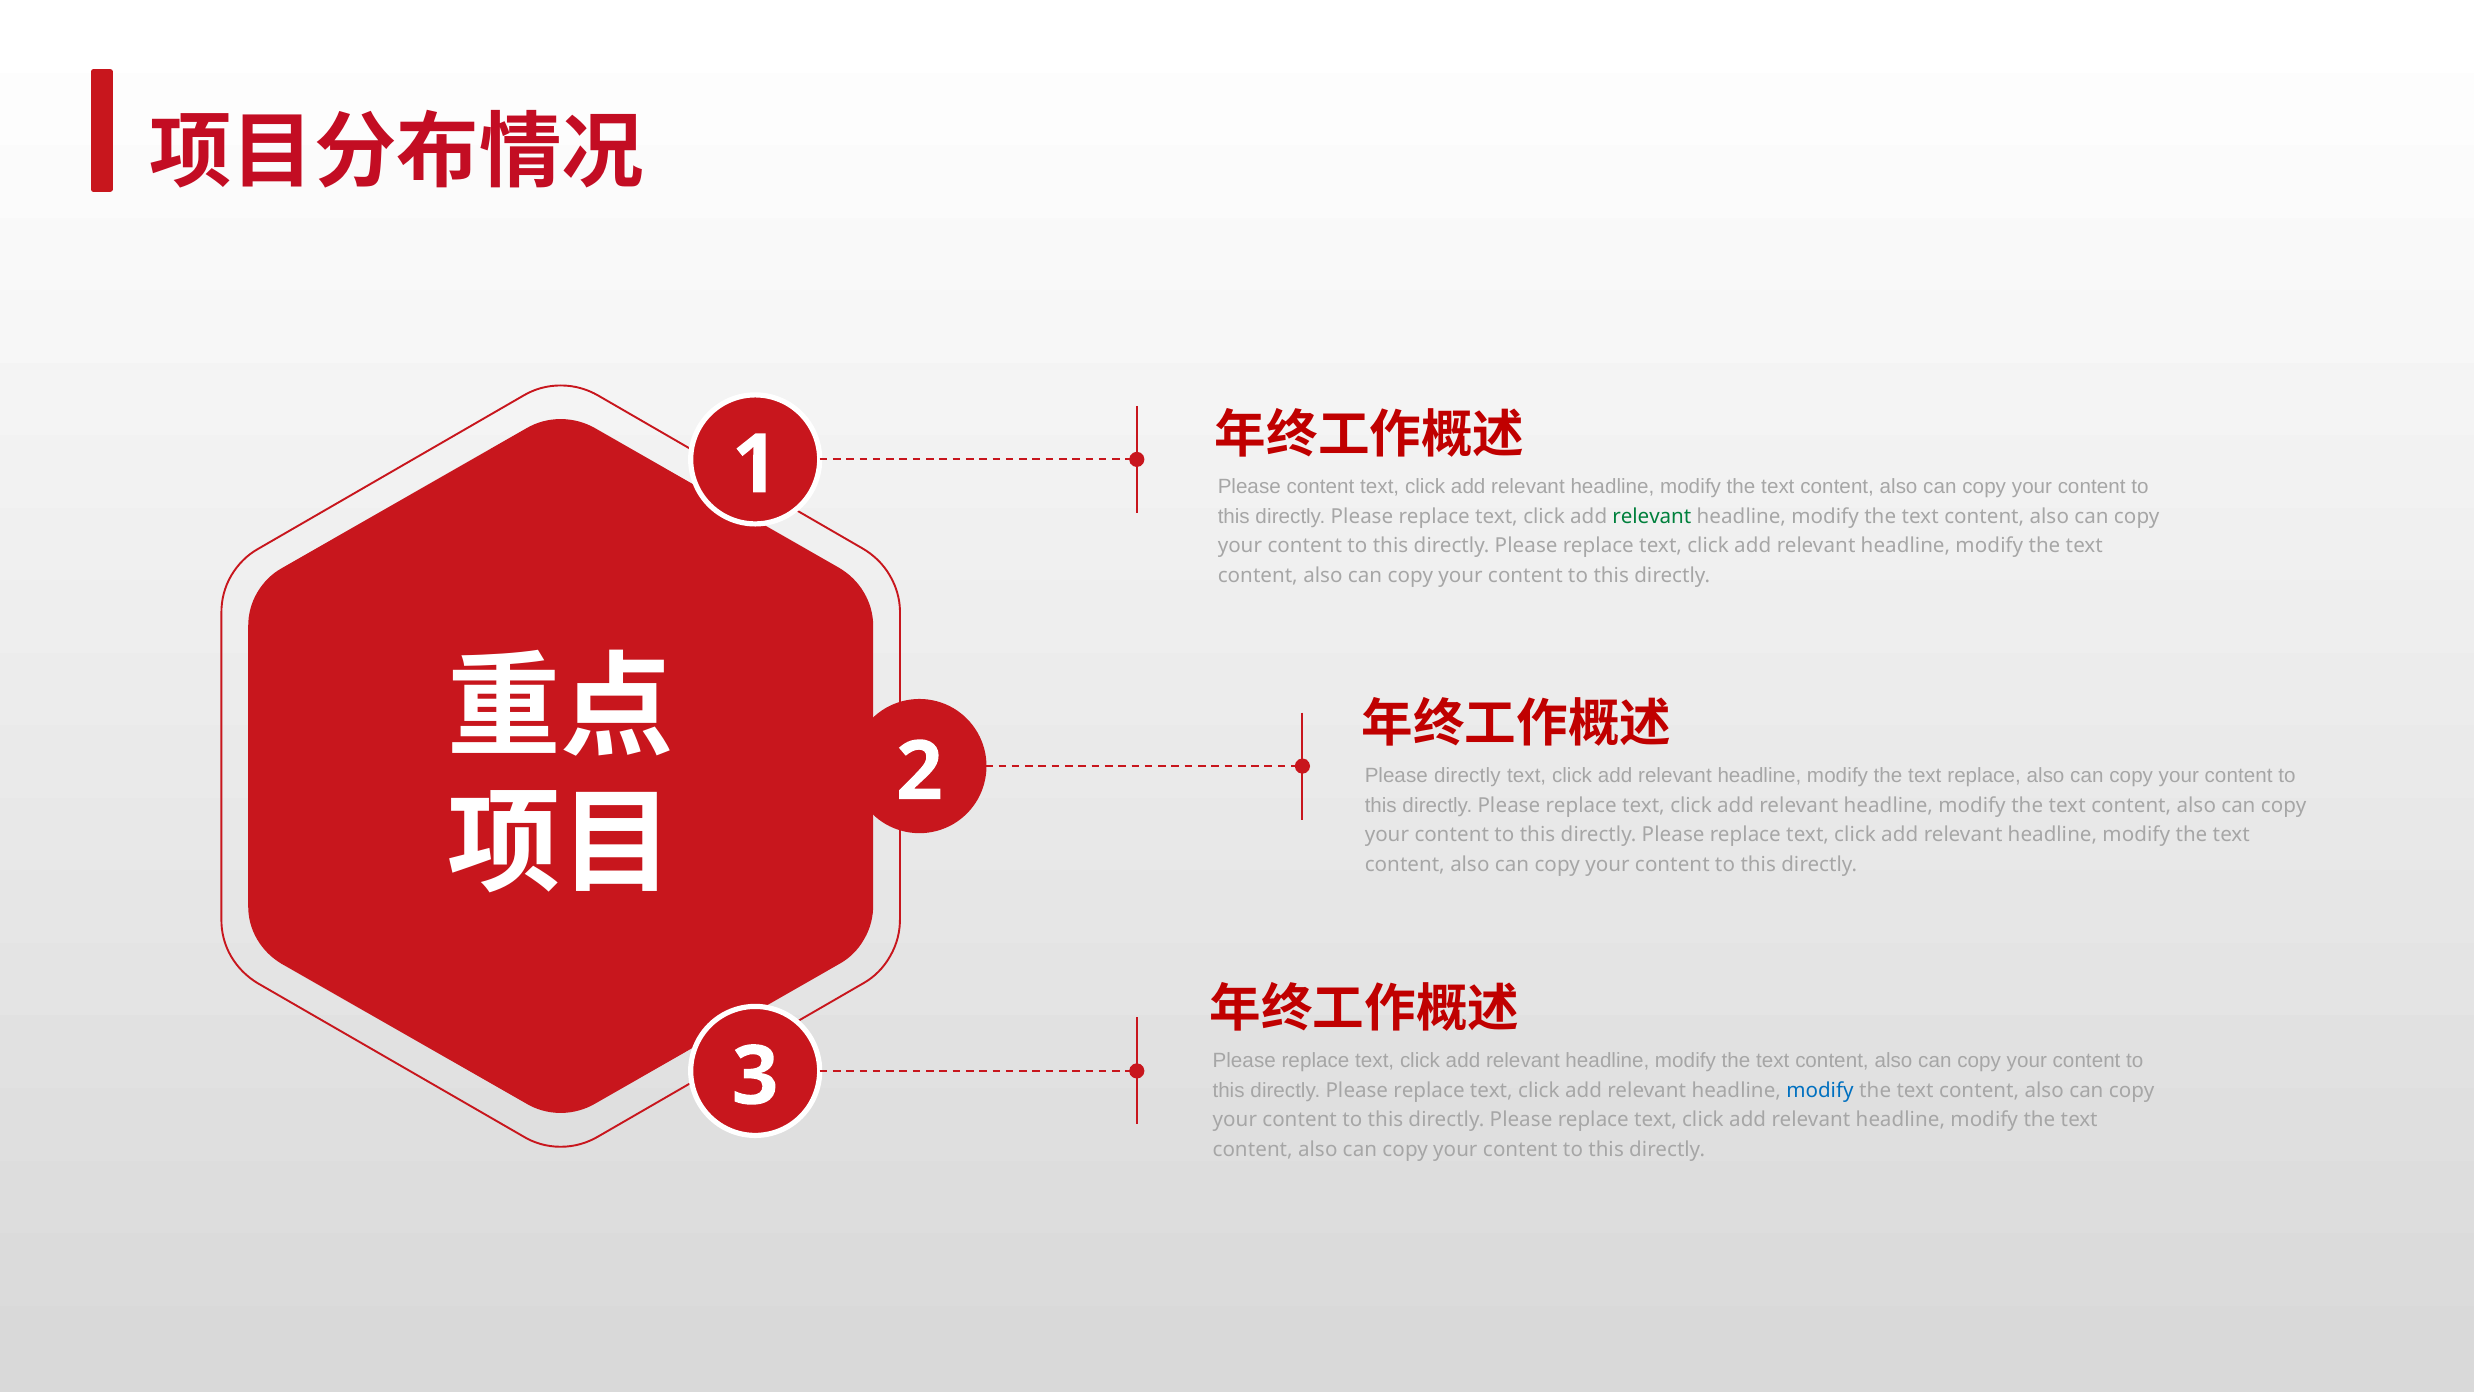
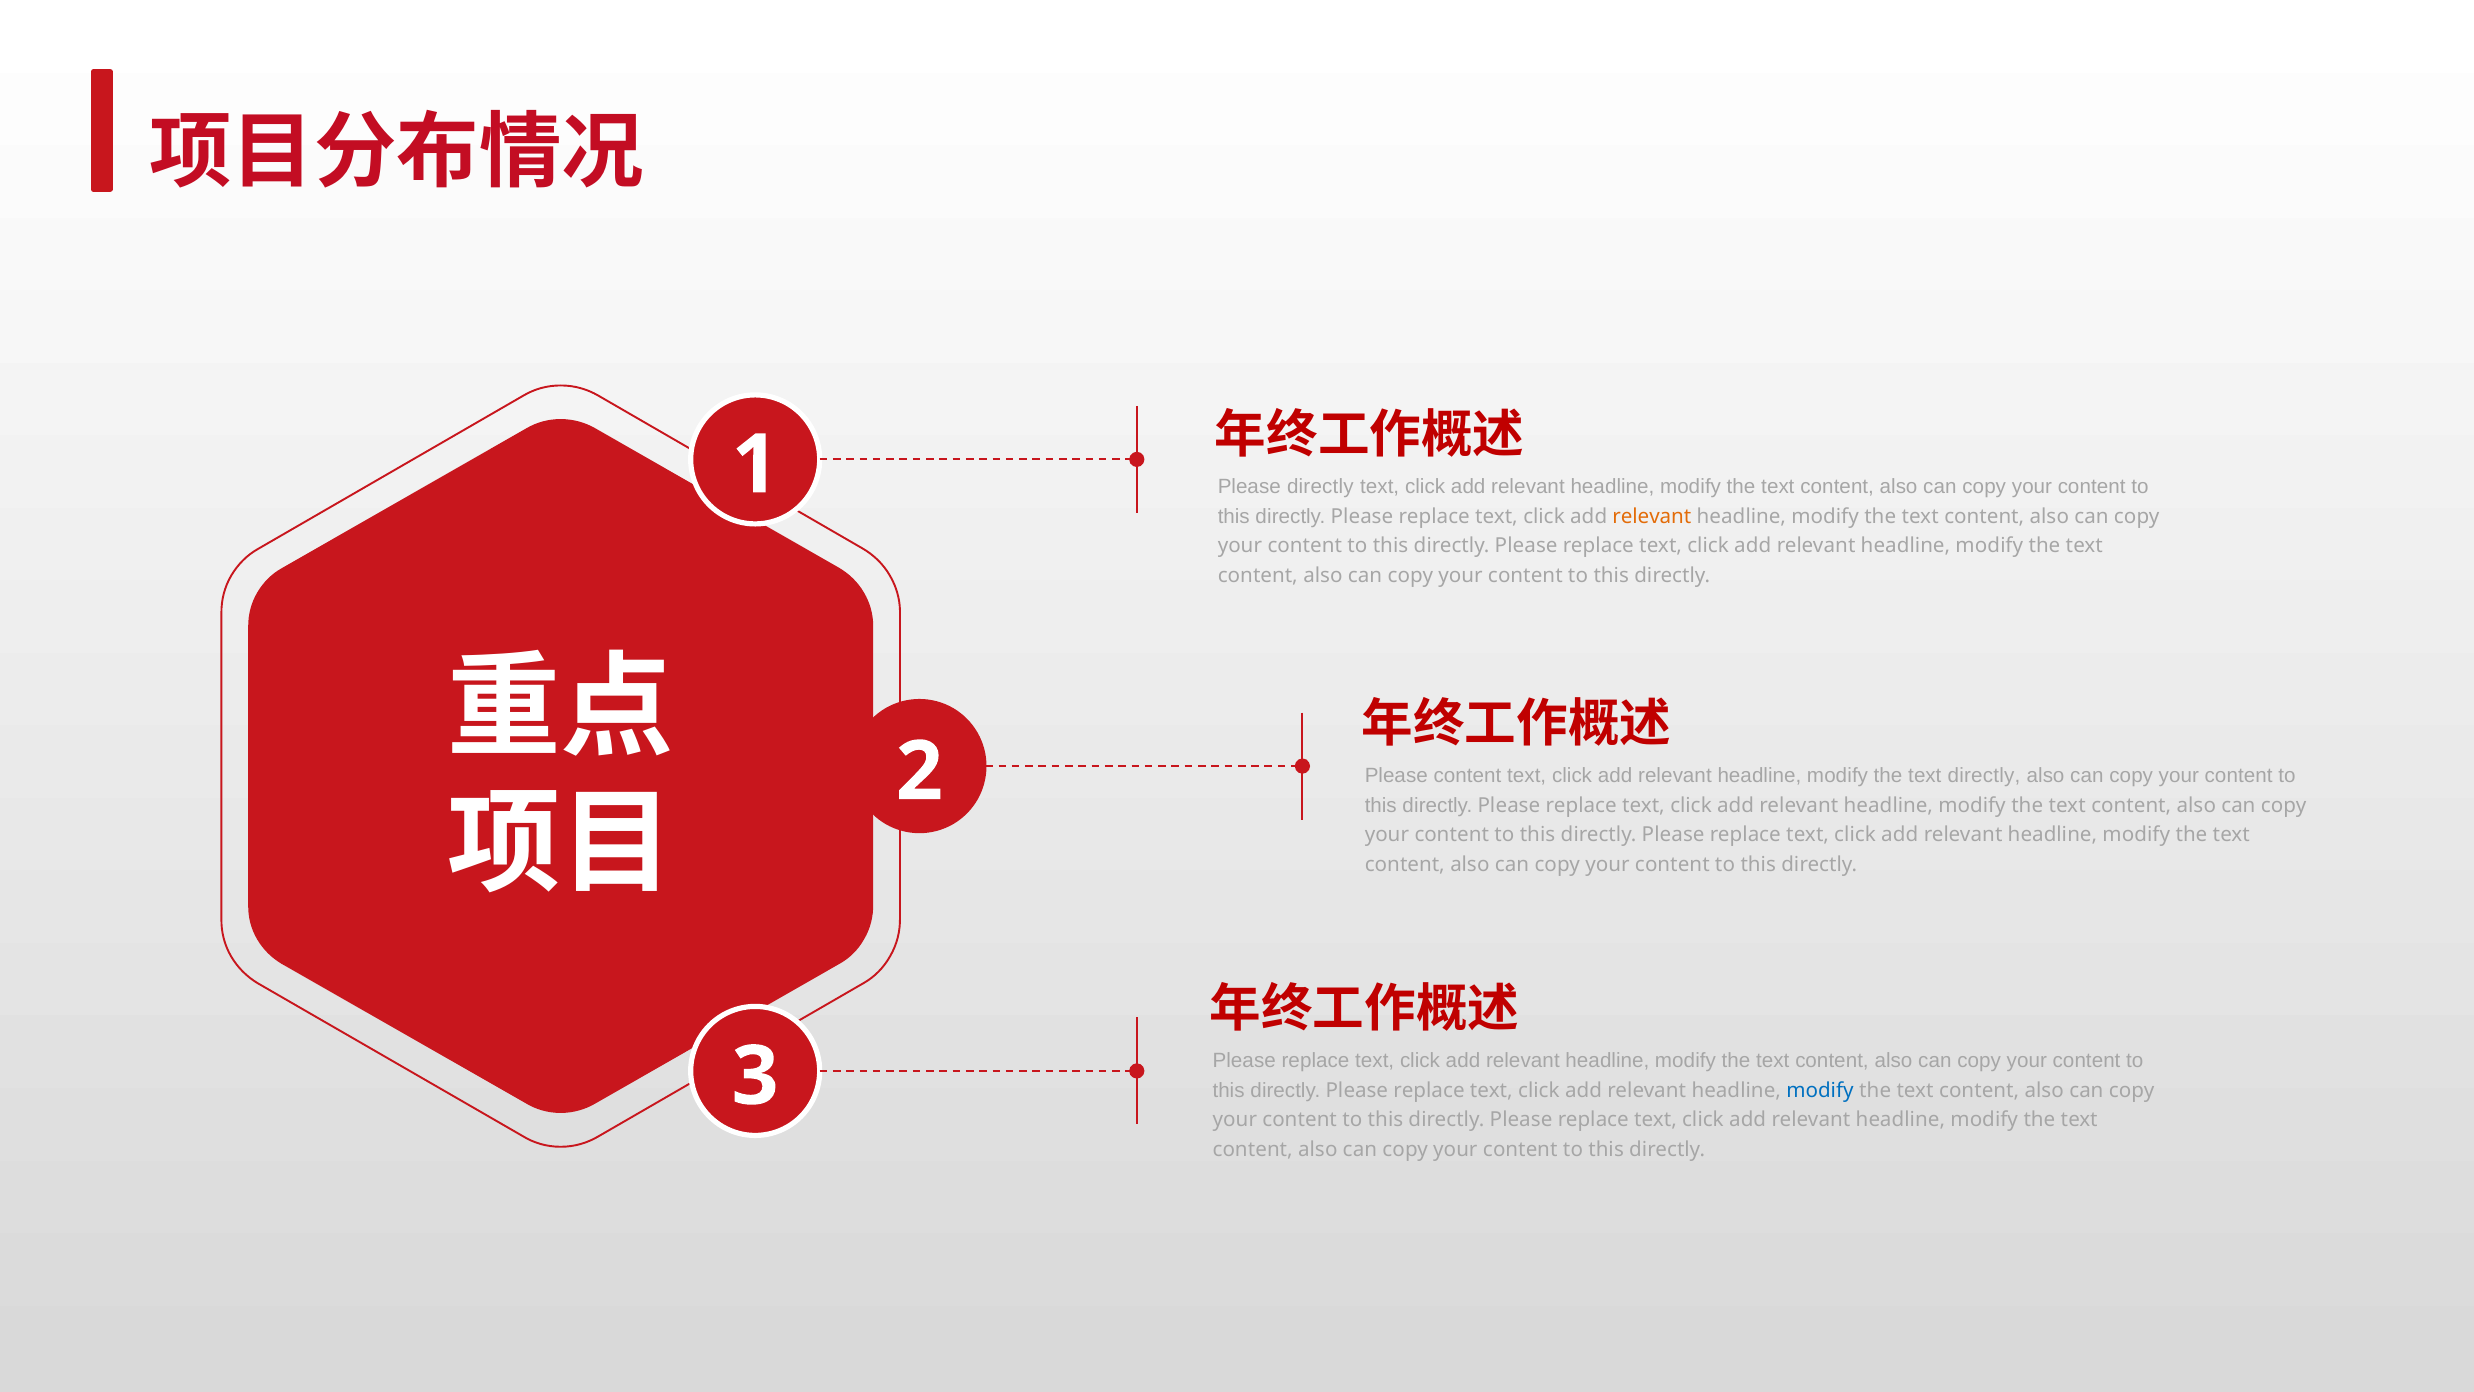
Please content: content -> directly (1320, 487)
relevant colour: green -> orange (1652, 516)
Please directly: directly -> content (1467, 775)
text replace: replace -> directly (1984, 775)
